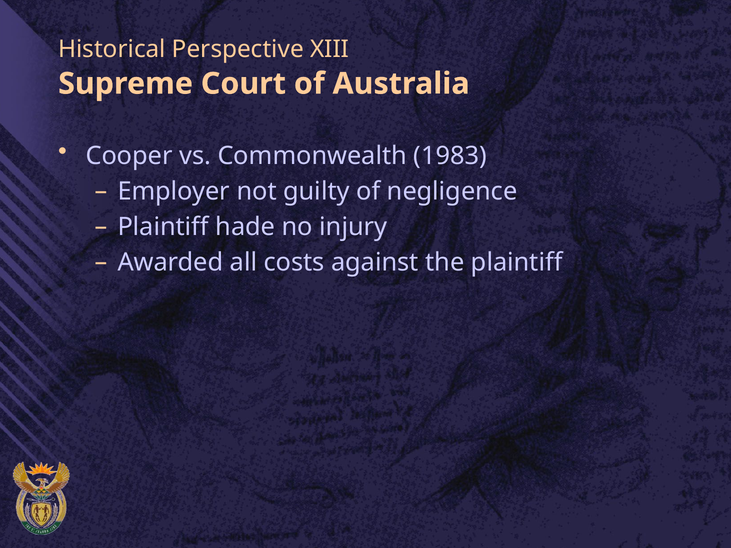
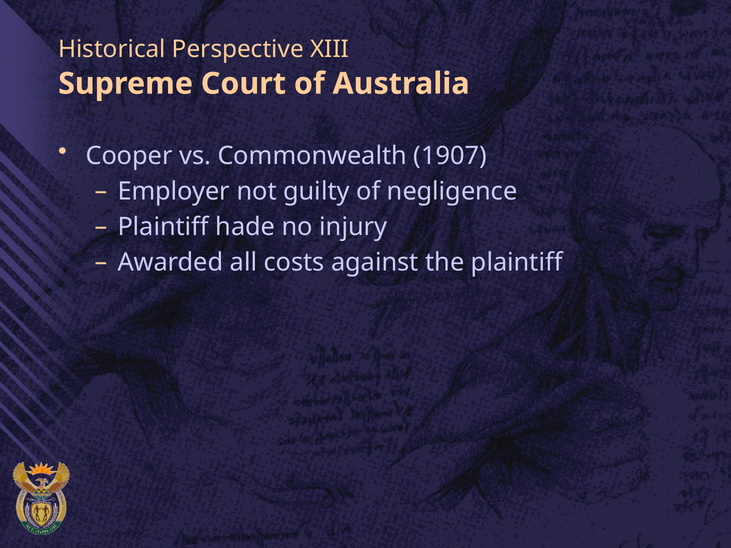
1983: 1983 -> 1907 (450, 156)
